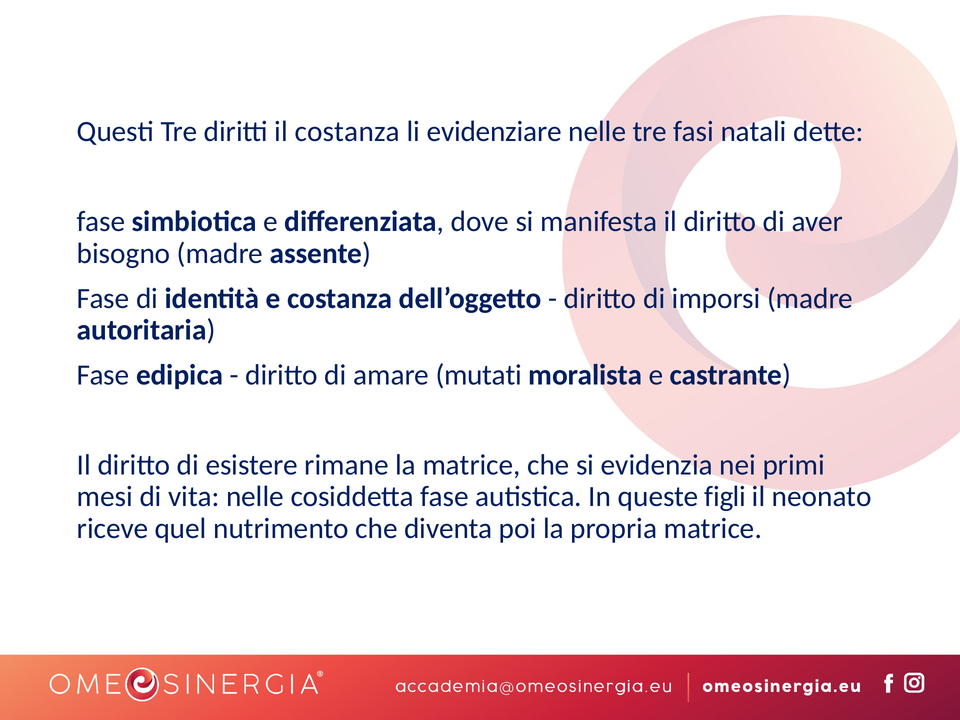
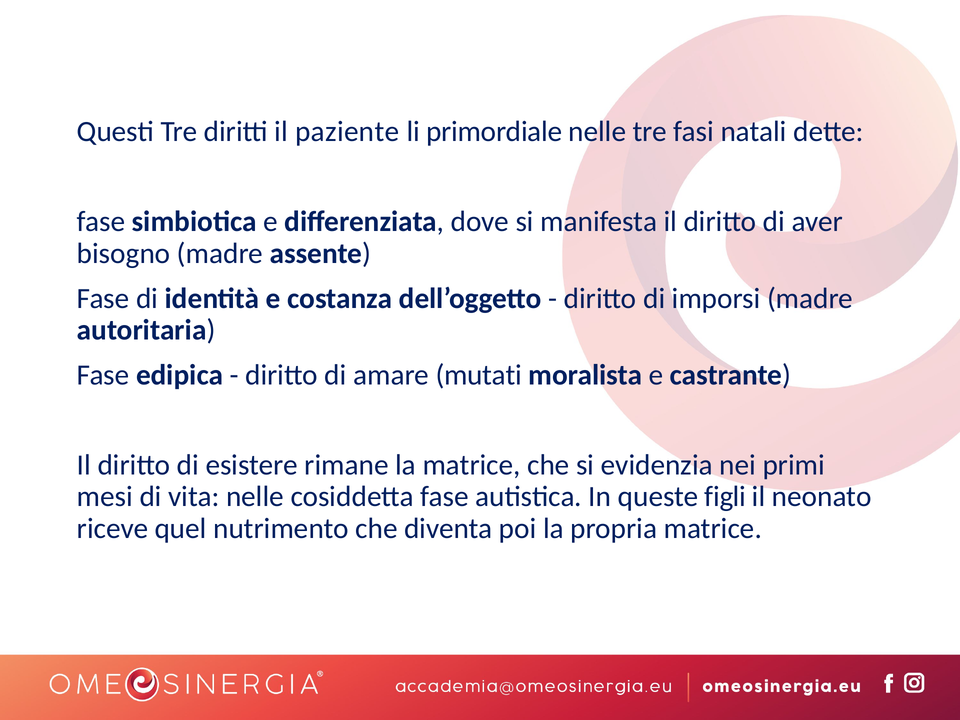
il costanza: costanza -> paziente (347, 132)
evidenziare: evidenziare -> primordiale (494, 132)
